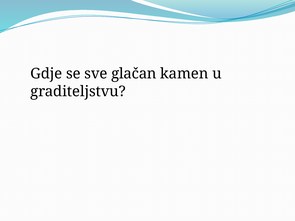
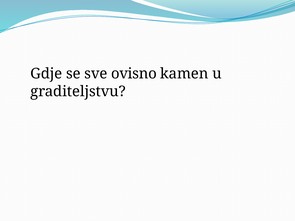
glačan: glačan -> ovisno (134, 74)
